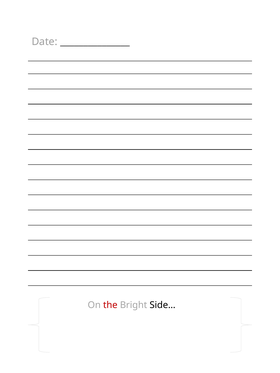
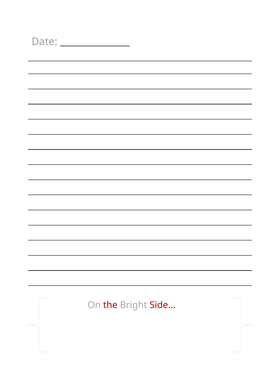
Side… colour: black -> red (163, 305)
